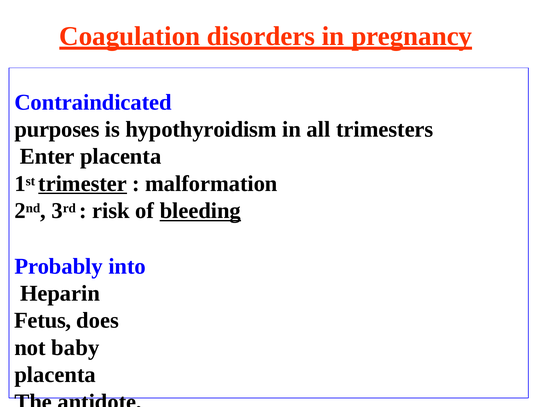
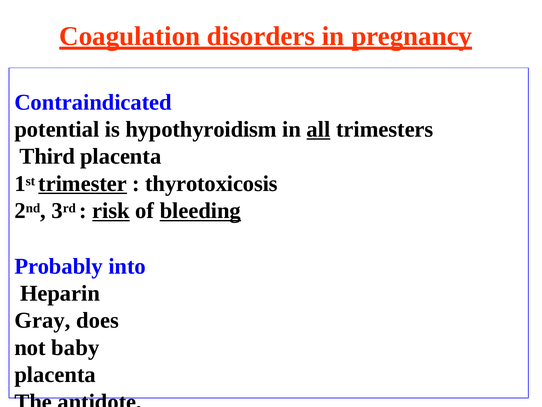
purposes: purposes -> potential (57, 129)
all underline: none -> present (319, 129)
Enter: Enter -> Third (47, 156)
malformation: malformation -> thyrotoxicosis (211, 183)
risk underline: none -> present (111, 211)
Fetus: Fetus -> Gray (42, 320)
